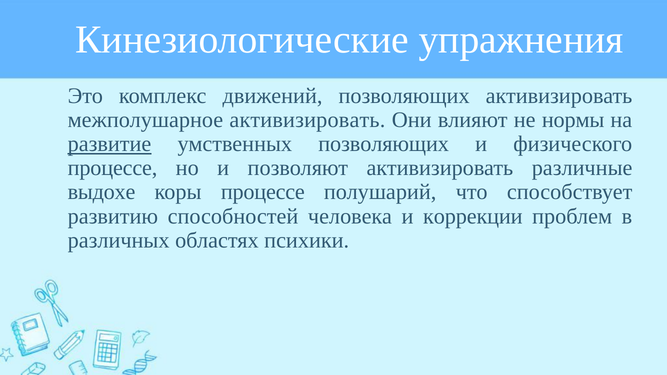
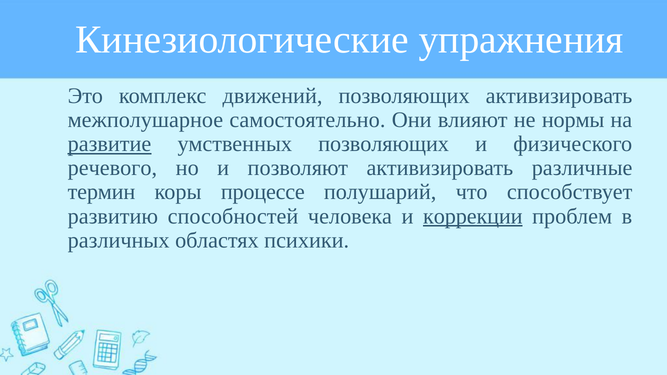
межполушарное активизировать: активизировать -> самостоятельно (307, 120)
процессе: процессе -> речевого (112, 168)
выдохе: выдохе -> термин (102, 192)
коррекции underline: none -> present (473, 216)
